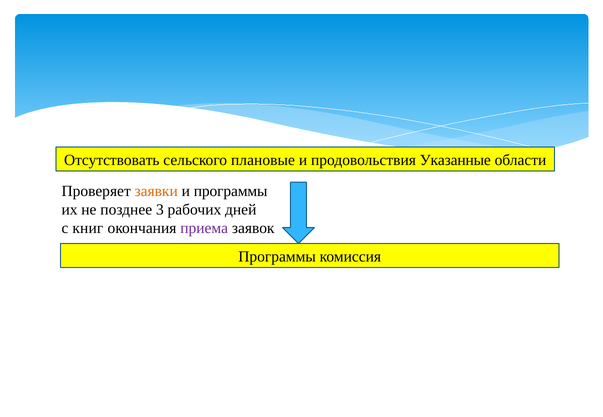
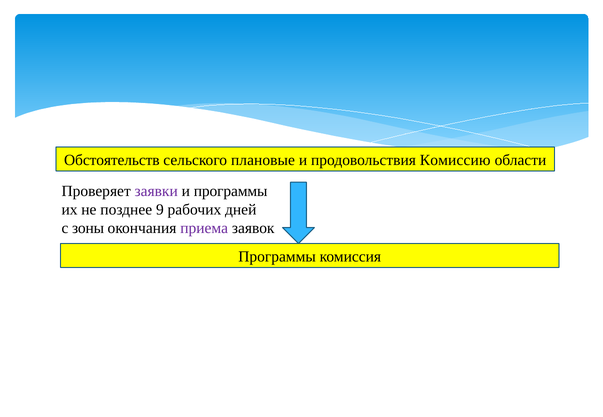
Отсутствовать: Отсутствовать -> Обстоятельств (112, 160)
Указанные: Указанные -> Комиссию (455, 160)
заявки colour: orange -> purple (156, 191)
3: 3 -> 9 (160, 210)
книг: книг -> зоны (88, 228)
